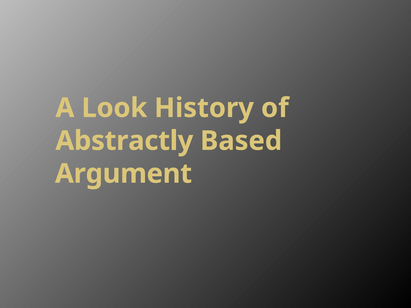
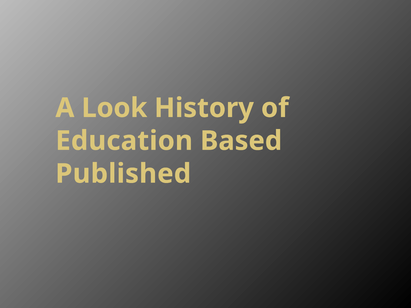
Abstractly: Abstractly -> Education (124, 141)
Argument: Argument -> Published (123, 174)
